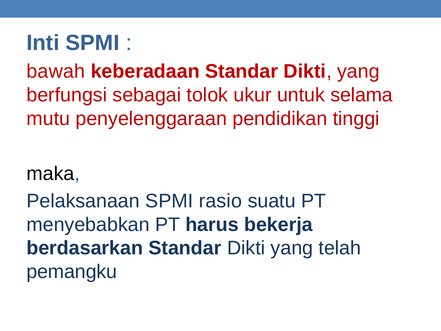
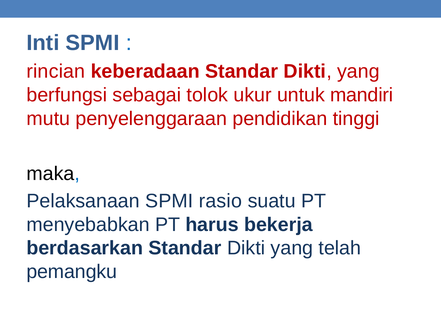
bawah: bawah -> rincian (56, 71)
selama: selama -> mandiri (362, 95)
